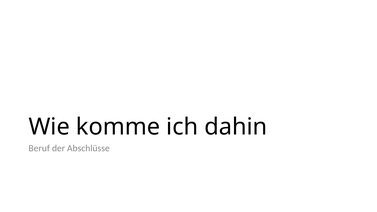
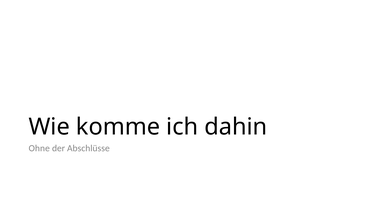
Beruf: Beruf -> Ohne (39, 148)
